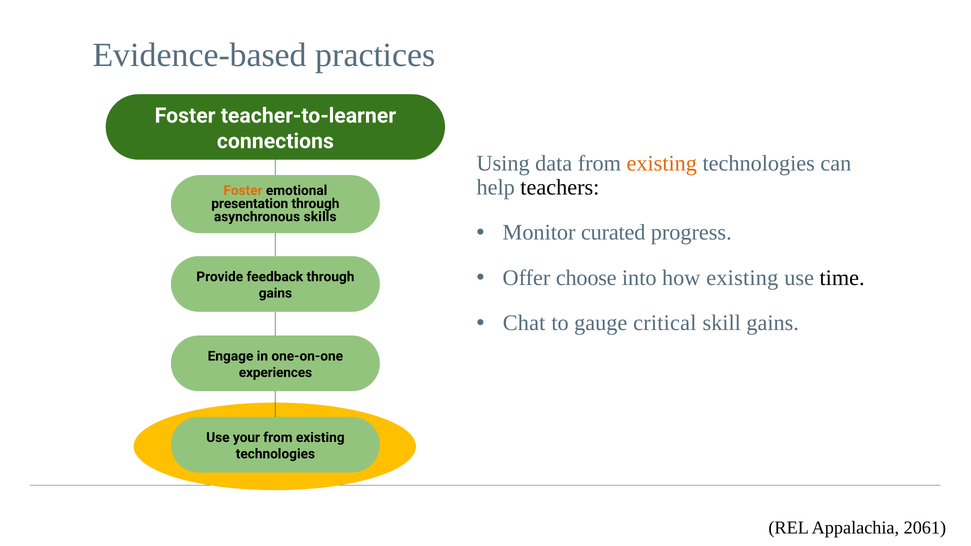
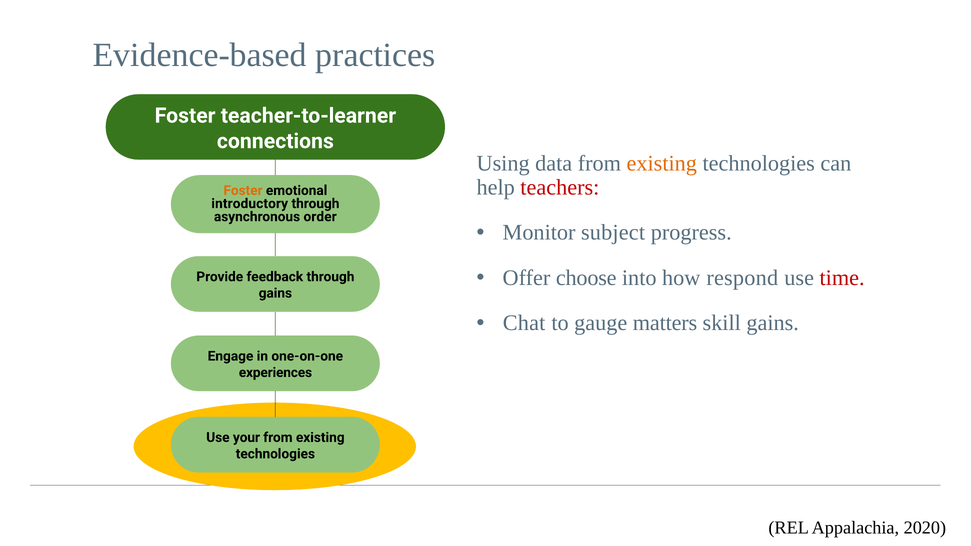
teachers colour: black -> red (560, 187)
presentation: presentation -> introductory (250, 204)
skills: skills -> order (320, 217)
curated: curated -> subject (613, 233)
how existing: existing -> respond (742, 278)
time colour: black -> red (842, 278)
critical: critical -> matters (665, 323)
2061: 2061 -> 2020 (925, 528)
